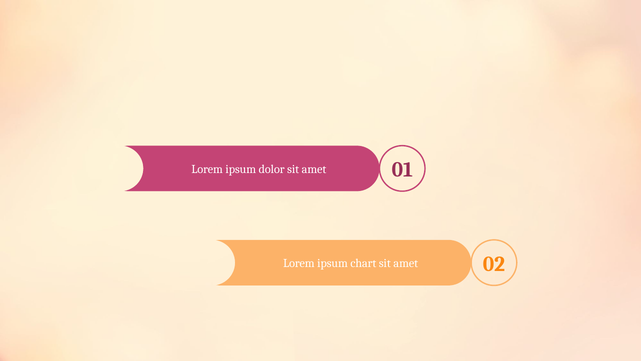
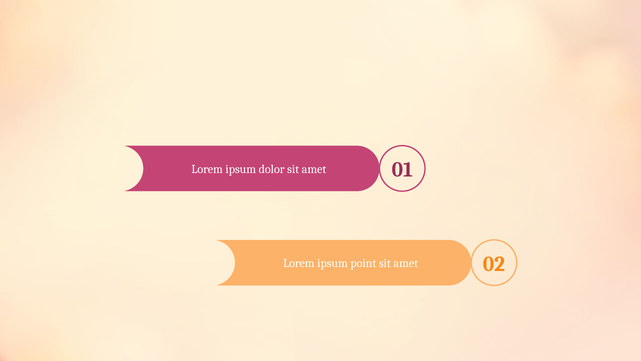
chart: chart -> point (363, 263)
